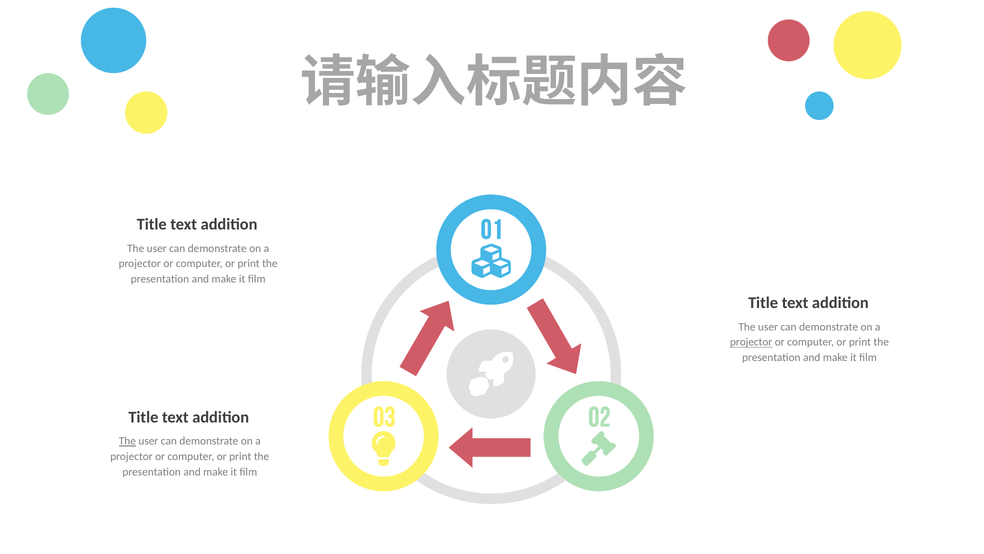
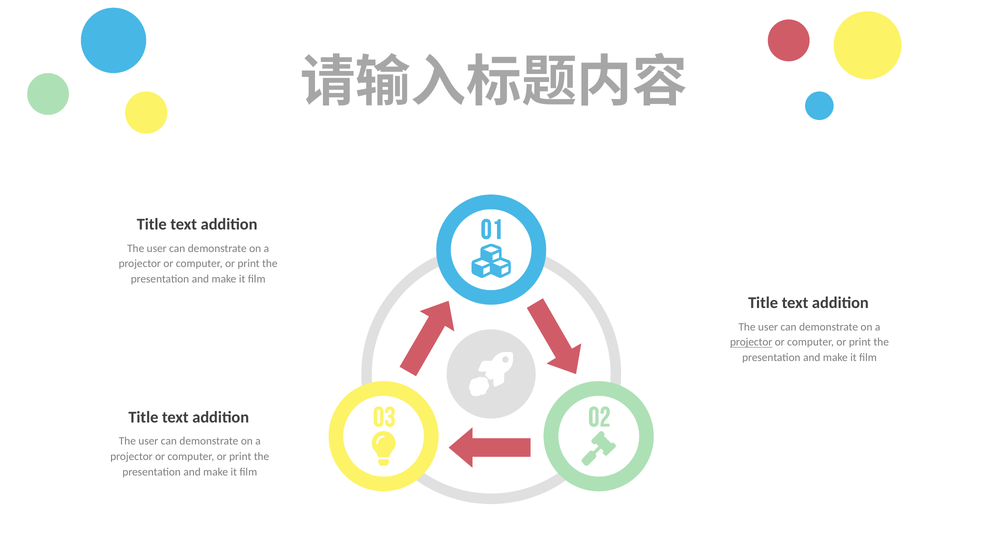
The underline: present -> none (127, 441)
